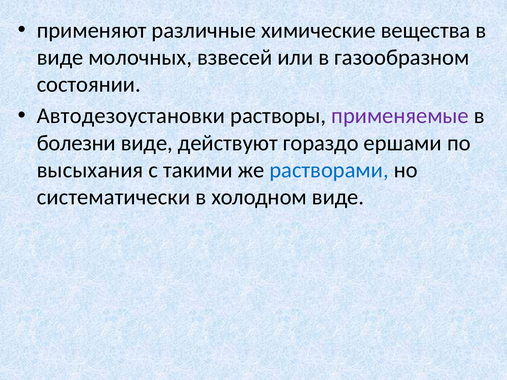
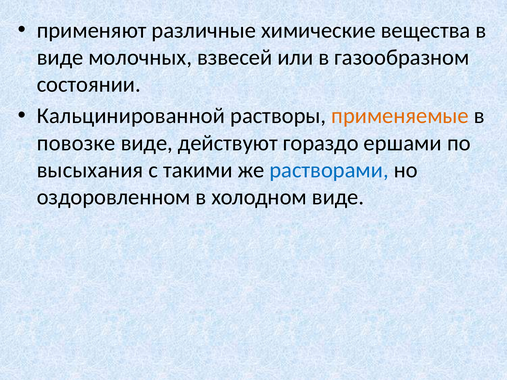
Автодезоустановки: Автодезоустановки -> Кальцинированной (131, 116)
применяемые colour: purple -> orange (400, 116)
болезни: болезни -> повозке (76, 143)
систематически: систематически -> оздоровленном (114, 197)
